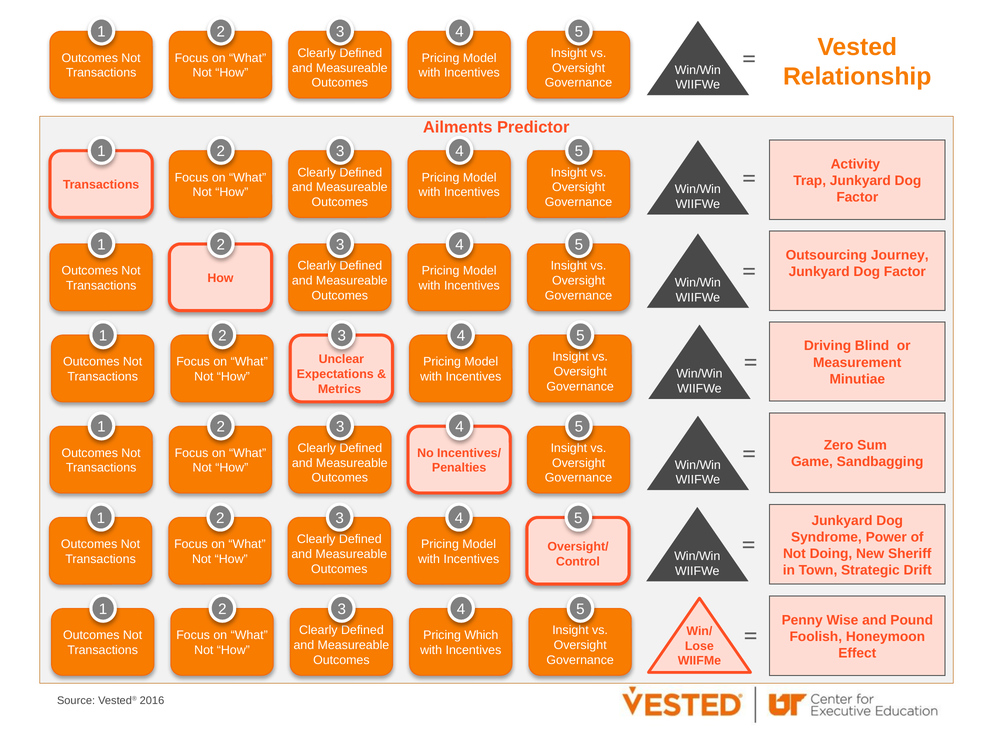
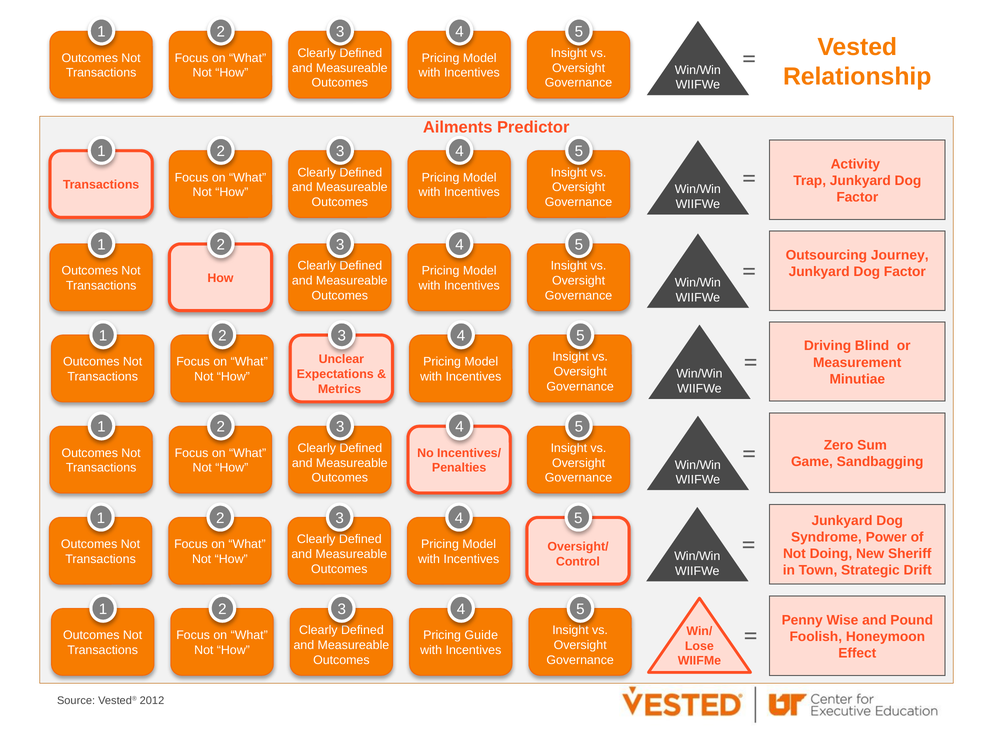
Which: Which -> Guide (481, 636)
2016: 2016 -> 2012 (152, 701)
